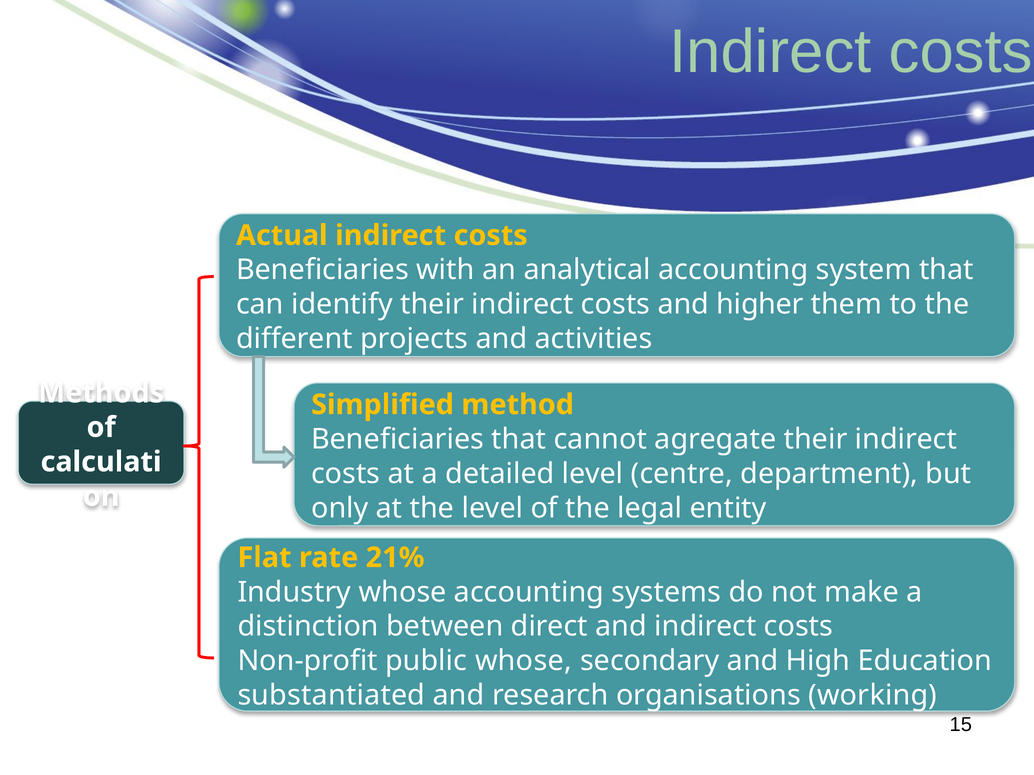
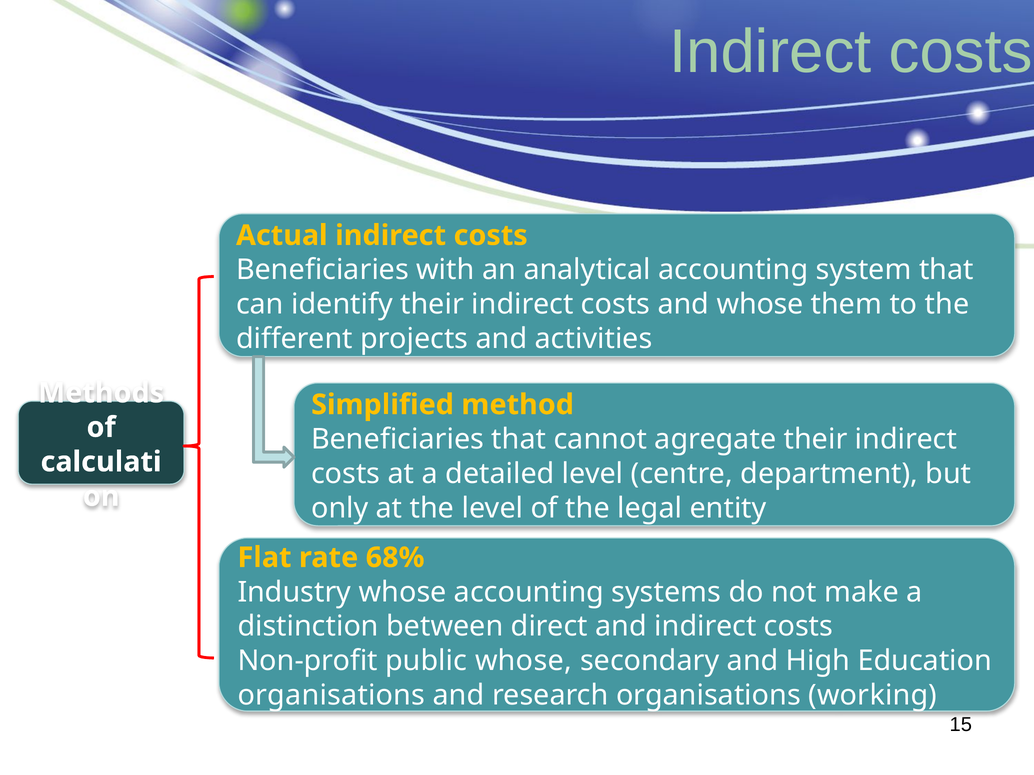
and higher: higher -> whose (760, 305)
21%: 21% -> 68% (395, 558)
substantiated: substantiated -> organisations (331, 696)
